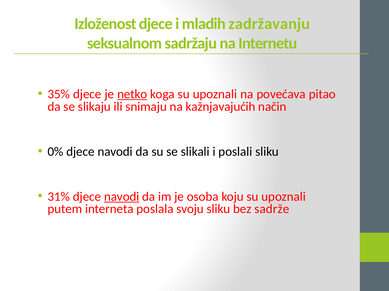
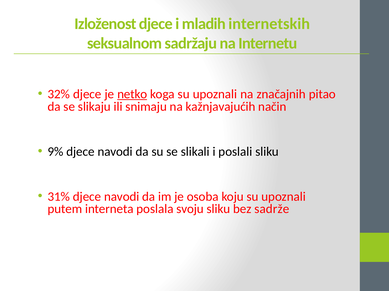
zadržavanju: zadržavanju -> internetskih (269, 24)
35%: 35% -> 32% (59, 94)
povećava: povećava -> značajnih (281, 94)
0%: 0% -> 9% (55, 152)
navodi underline: present -> none (122, 197)
